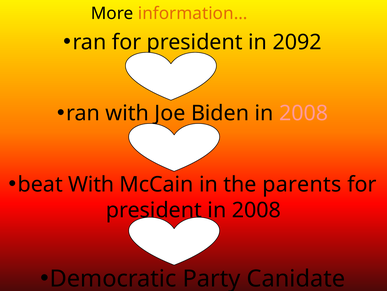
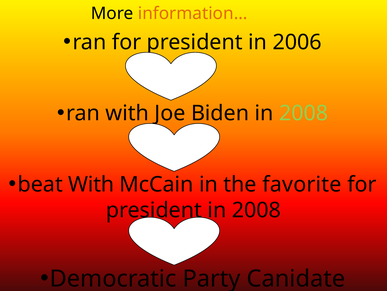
2092: 2092 -> 2006 (297, 42)
2008 colour: pink -> light green (304, 113)
parents: parents -> favorite (302, 184)
